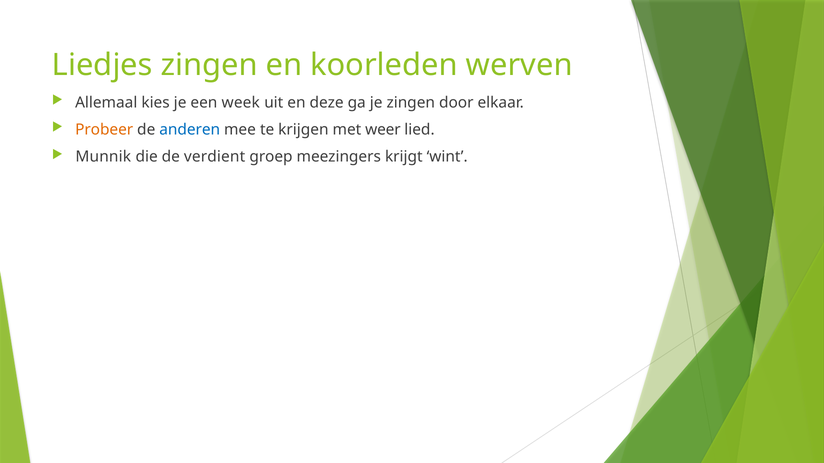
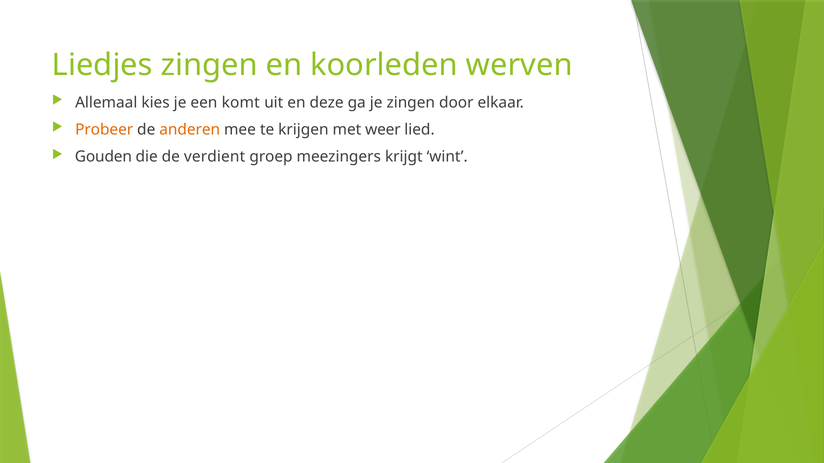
week: week -> komt (241, 103)
anderen colour: blue -> orange (190, 130)
Munnik: Munnik -> Gouden (103, 157)
